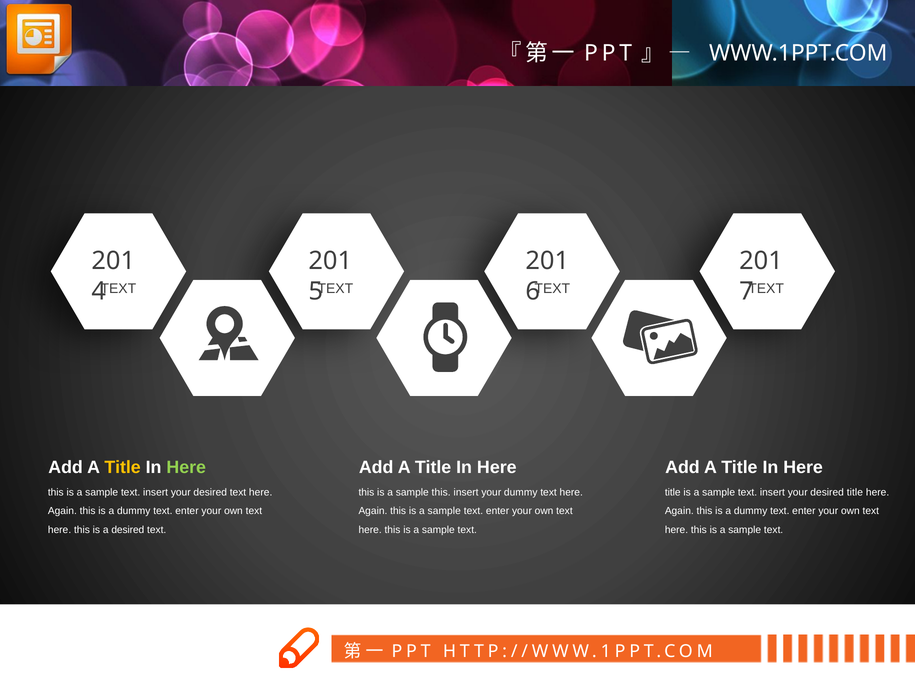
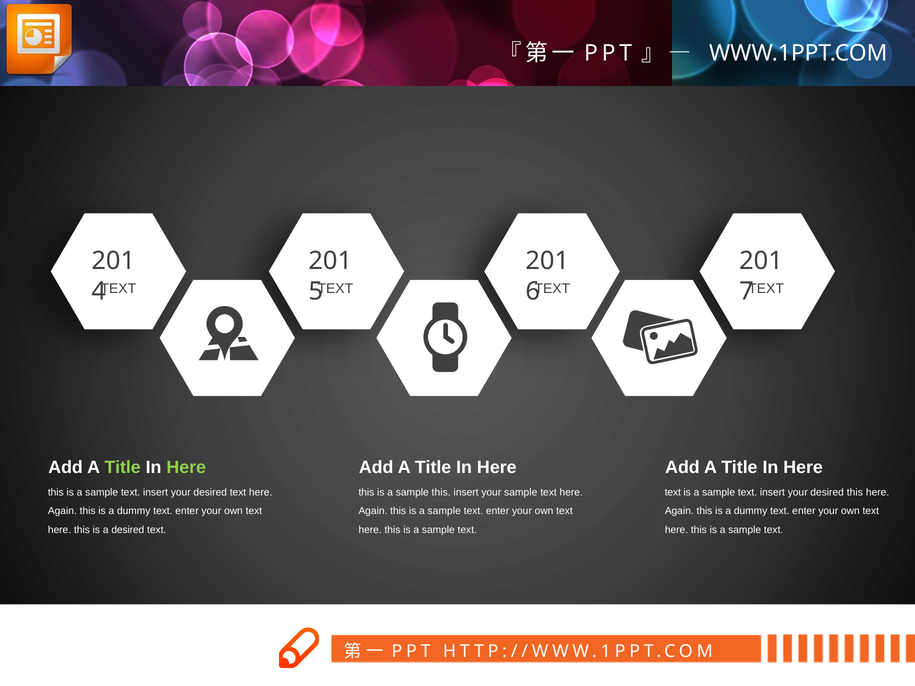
Title colour: yellow -> light green (123, 468)
your dummy: dummy -> sample (521, 493)
title: title -> text (673, 493)
desired title: title -> this (855, 493)
